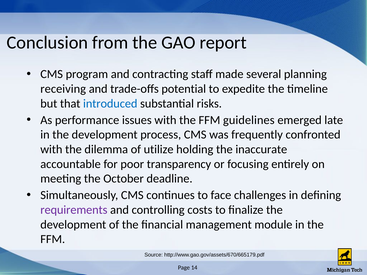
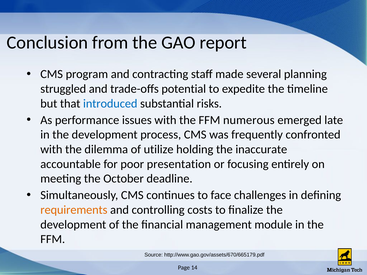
receiving: receiving -> struggled (63, 89)
guidelines: guidelines -> numerous (249, 120)
transparency: transparency -> presentation (179, 164)
requirements colour: purple -> orange (74, 210)
